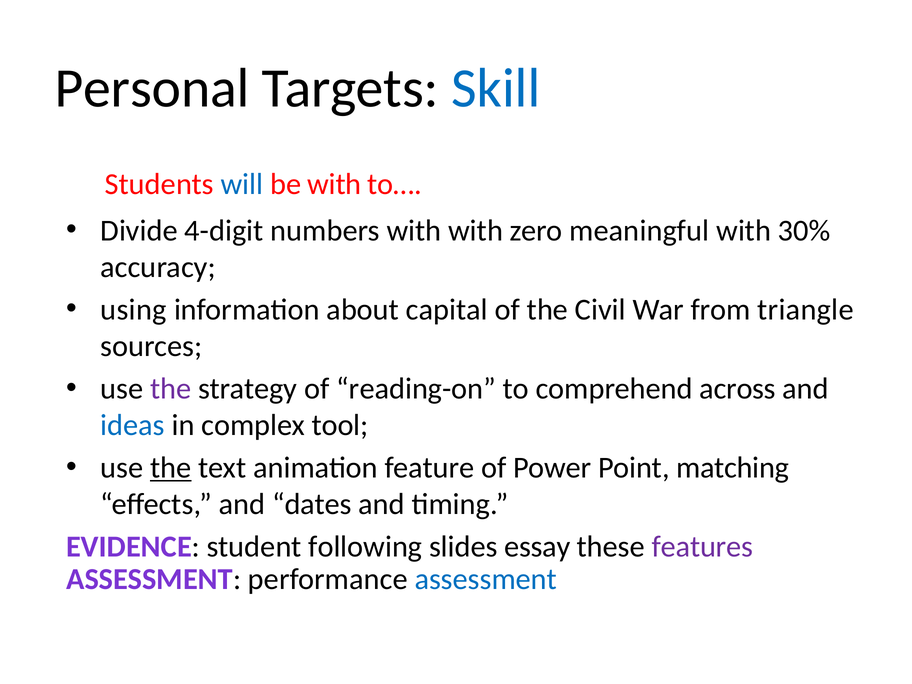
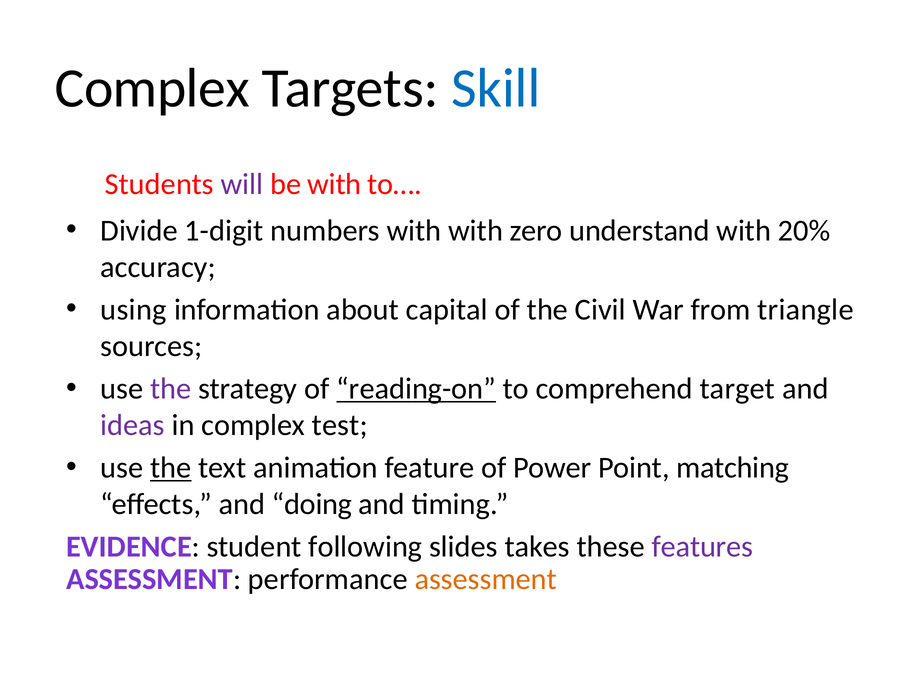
Personal: Personal -> Complex (152, 88)
will colour: blue -> purple (242, 184)
4-digit: 4-digit -> 1-digit (224, 231)
meaningful: meaningful -> understand (639, 231)
30%: 30% -> 20% (804, 231)
reading-on underline: none -> present (416, 389)
across: across -> target (737, 389)
ideas colour: blue -> purple (133, 425)
tool: tool -> test (340, 425)
dates: dates -> doing (312, 504)
essay: essay -> takes (537, 547)
assessment colour: blue -> orange (486, 579)
